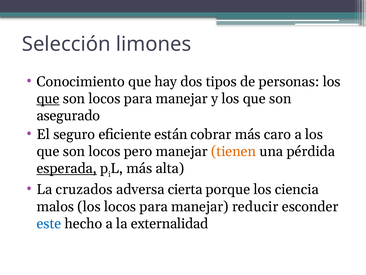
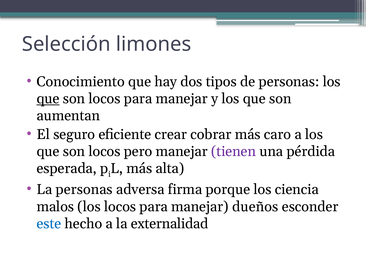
asegurado: asegurado -> aumentan (68, 116)
están: están -> crear (171, 134)
tienen colour: orange -> purple (234, 151)
esperada underline: present -> none (67, 168)
La cruzados: cruzados -> personas (84, 189)
cierta: cierta -> firma (185, 189)
reducir: reducir -> dueños (255, 206)
